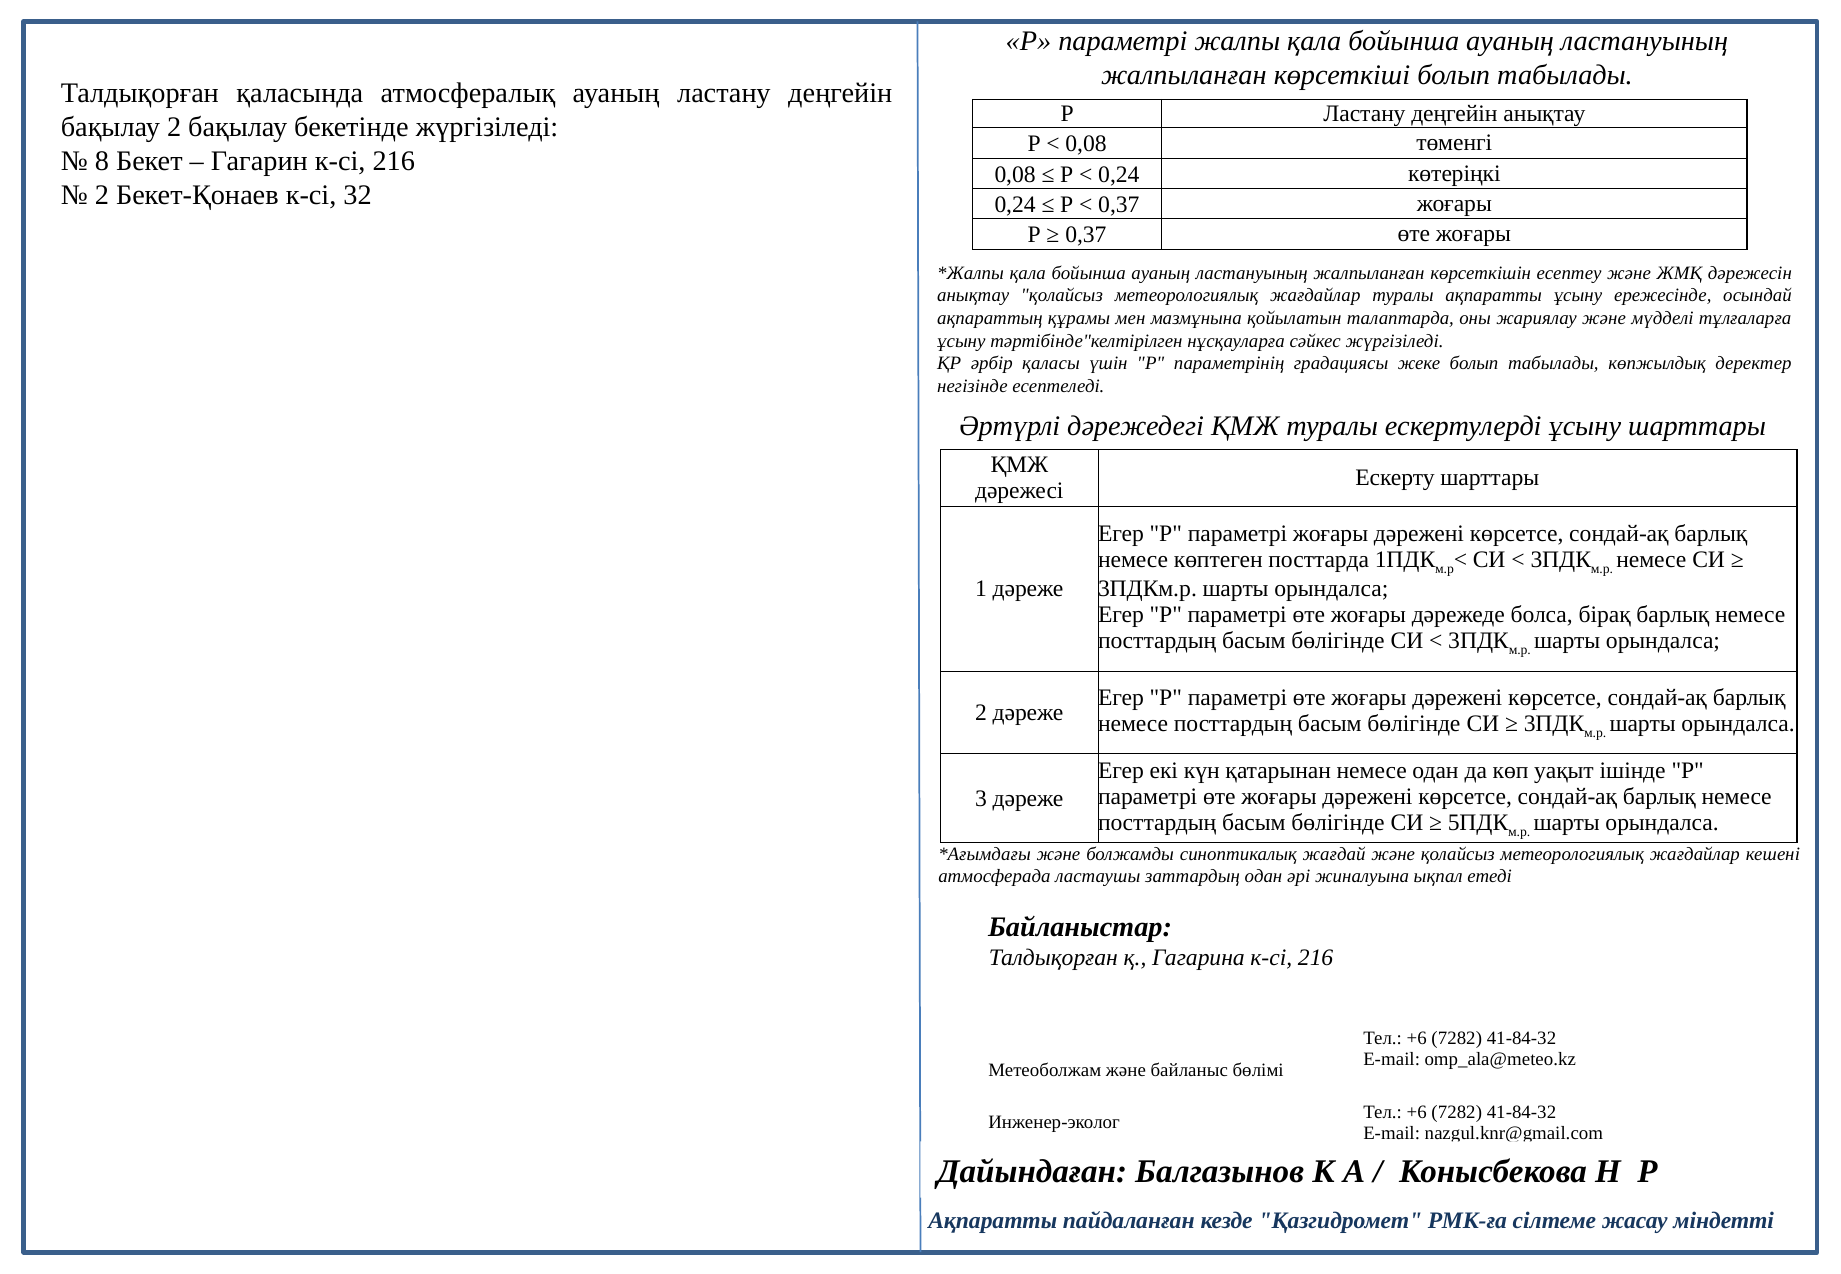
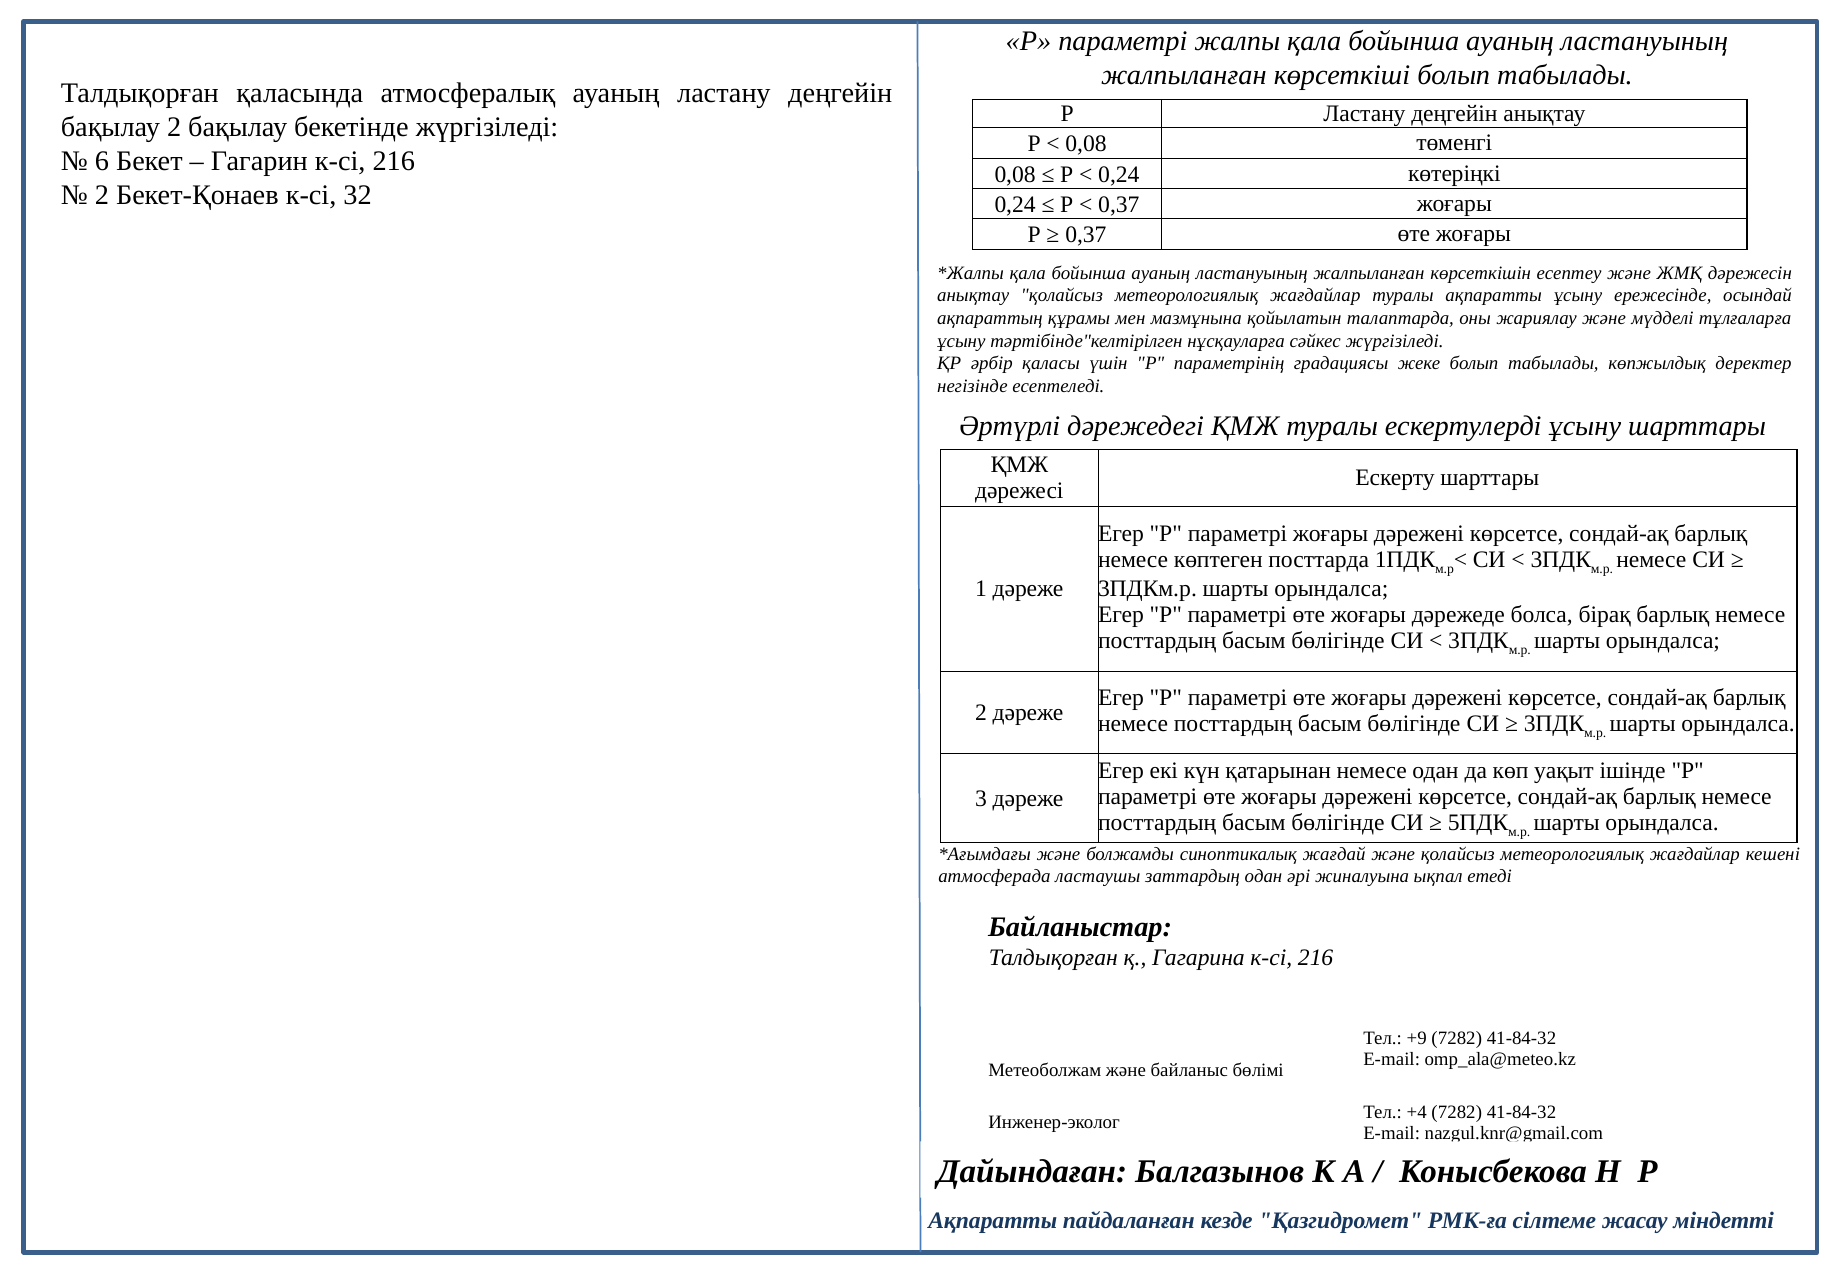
8: 8 -> 6 (102, 162)
+6: +6 -> +9 (1417, 1039)
+6: +6 -> +4 (1417, 1113)
